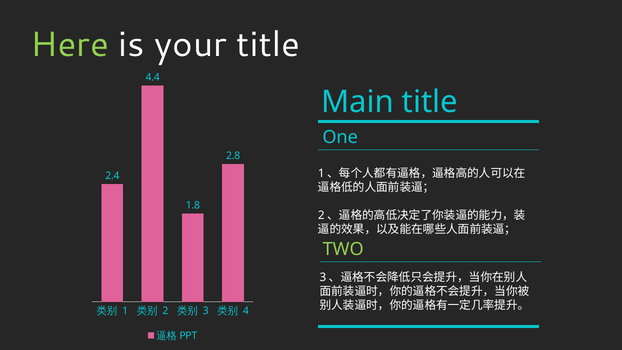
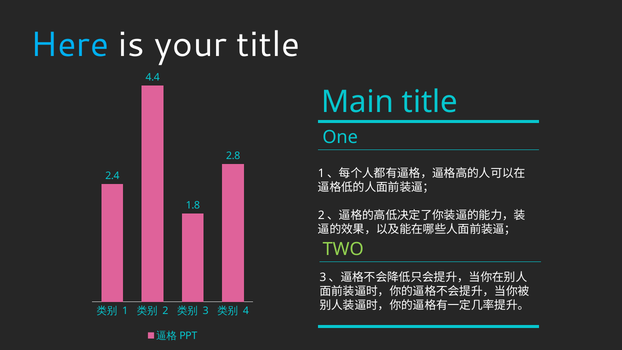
Here colour: light green -> light blue (70, 44)
